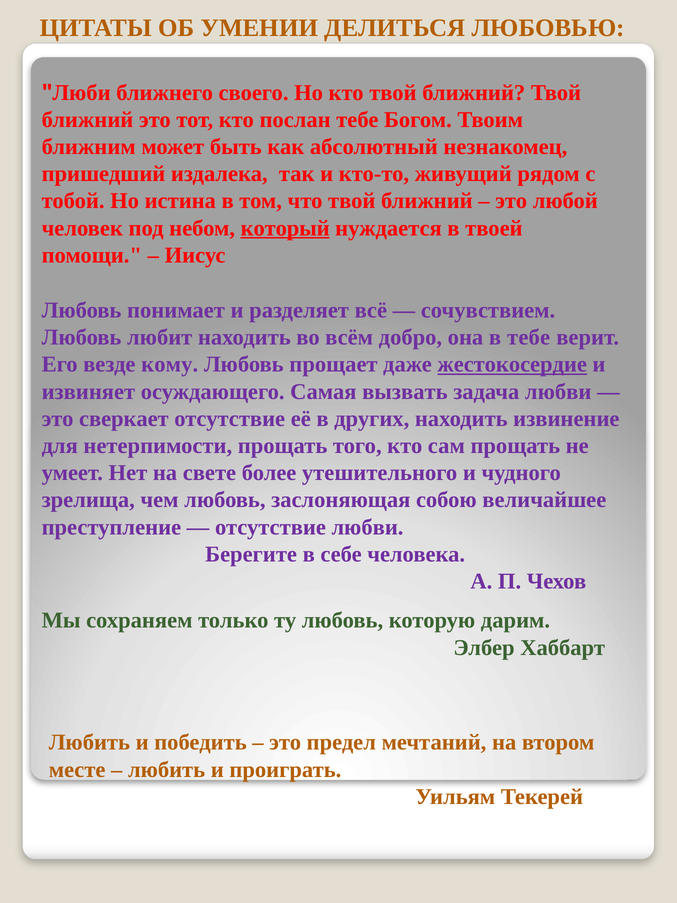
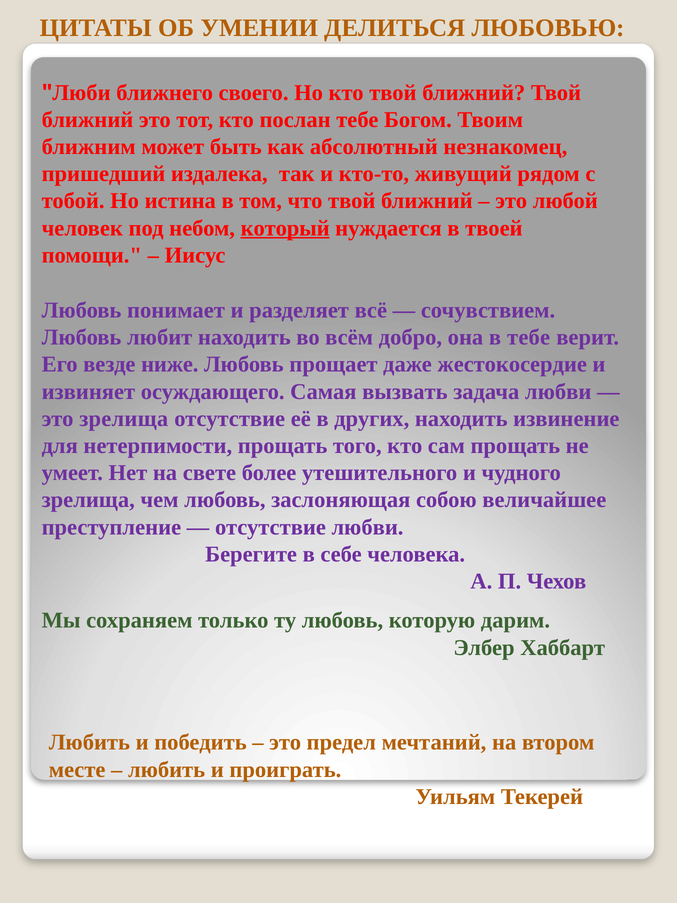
кому: кому -> ниже (170, 364)
жестокосердие underline: present -> none (512, 364)
это сверкает: сверкает -> зрелища (124, 419)
